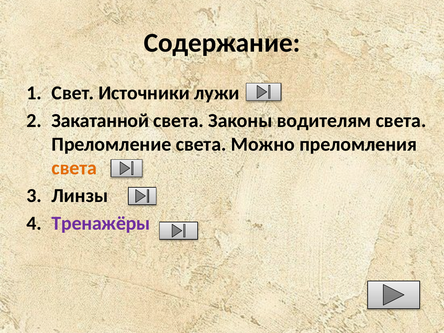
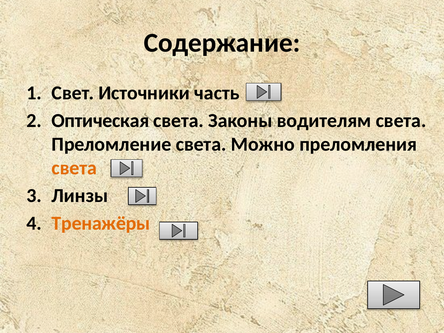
лужи: лужи -> часть (217, 93)
Закатанной: Закатанной -> Оптическая (100, 121)
Тренажёры colour: purple -> orange (101, 223)
